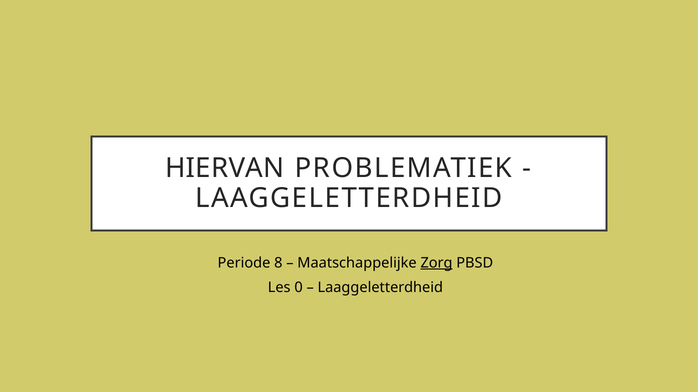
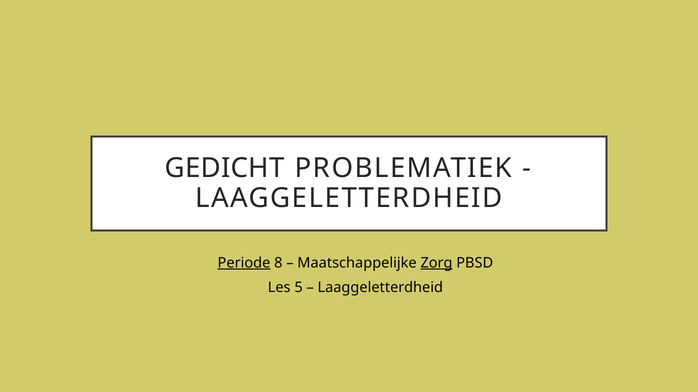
HIERVAN: HIERVAN -> GEDICHT (225, 169)
Periode underline: none -> present (244, 263)
0: 0 -> 5 (299, 288)
